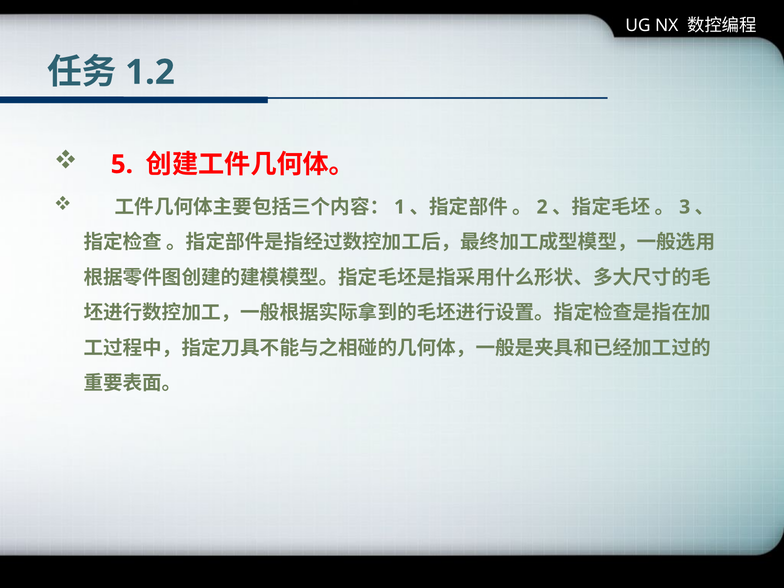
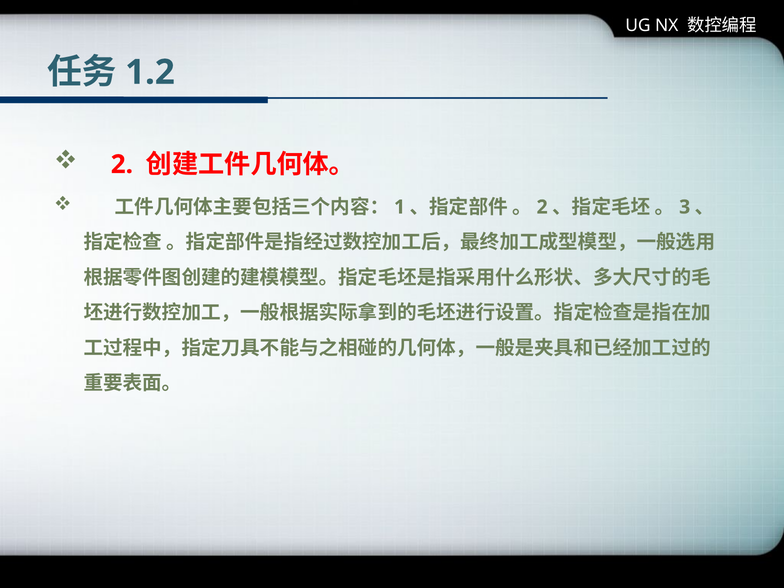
5: 5 -> 2 (122, 164)
